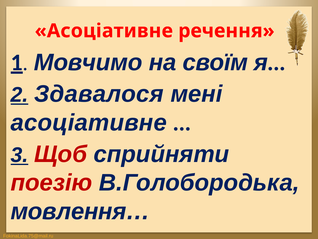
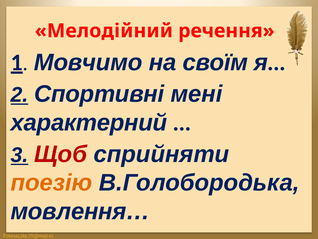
Асоціативне: Асоціативне -> Мелодійний (104, 31)
Здавалося: Здавалося -> Спортивні (99, 94)
асоціативне: асоціативне -> характерний (89, 122)
поезію colour: red -> orange (51, 182)
